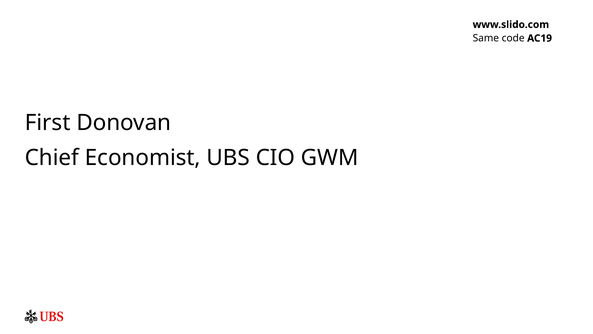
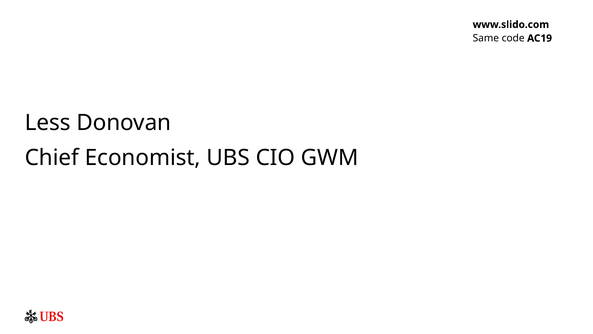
First: First -> Less (48, 123)
